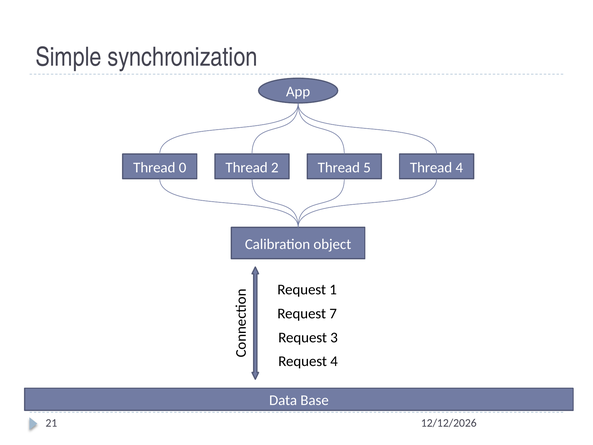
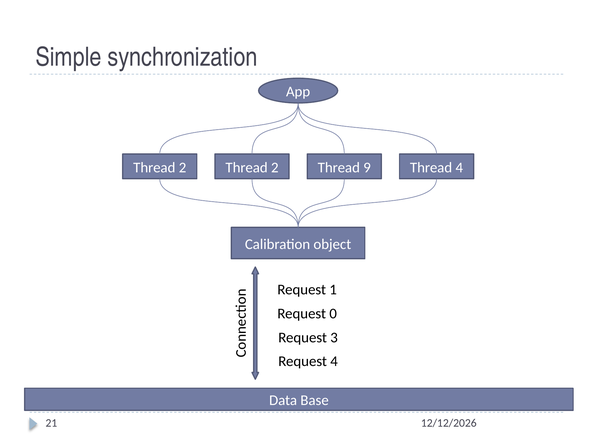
0: 0 -> 2 (183, 167)
5: 5 -> 9 (367, 167)
7: 7 -> 0 (333, 314)
